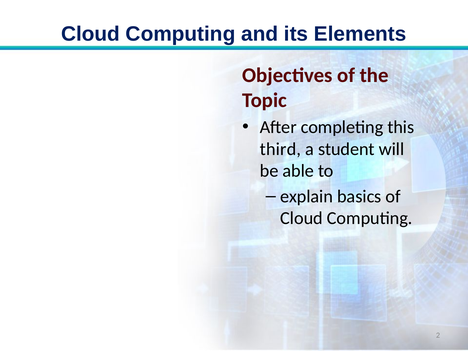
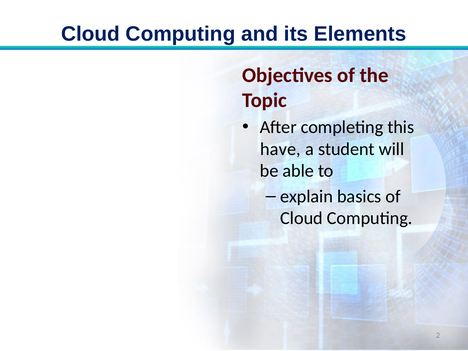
third: third -> have (280, 149)
